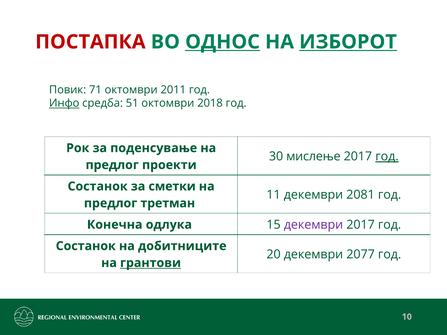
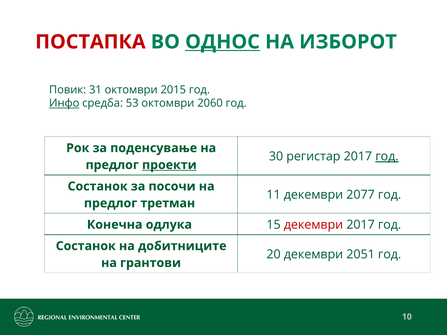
ИЗБОРОТ underline: present -> none (348, 42)
71: 71 -> 31 (95, 90)
2011: 2011 -> 2015 (173, 90)
51: 51 -> 53 (132, 103)
2018: 2018 -> 2060 (210, 103)
мислење: мислење -> регистар (313, 157)
проекти underline: none -> present (169, 165)
сметки: сметки -> посочи (172, 186)
2081: 2081 -> 2077 (361, 195)
декември colour: purple -> red (313, 225)
2077: 2077 -> 2051 (361, 255)
грантови underline: present -> none (151, 263)
